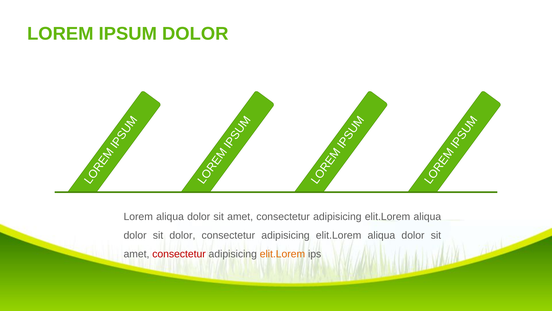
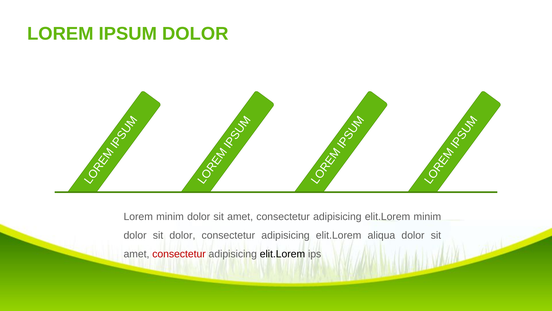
Lorem aliqua: aliqua -> minim (170, 216)
aliqua: aliqua -> minim (427, 216)
elit.Lorem colour: orange -> black (282, 254)
